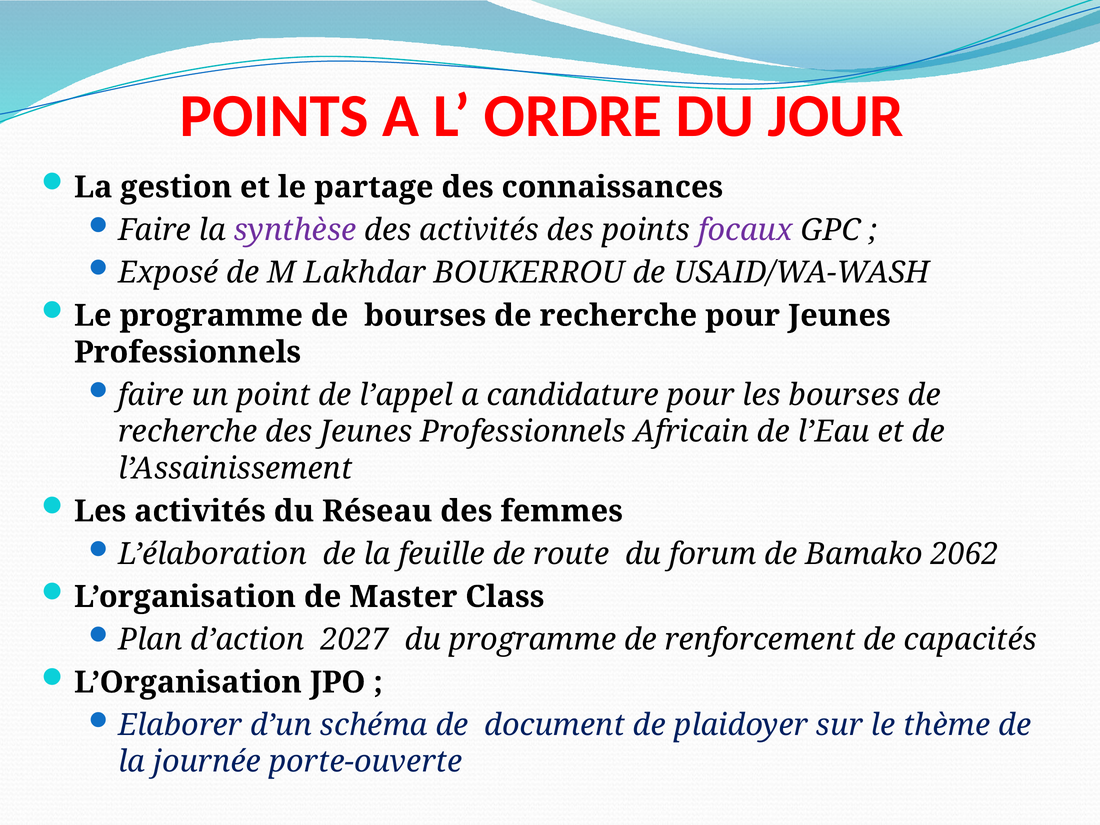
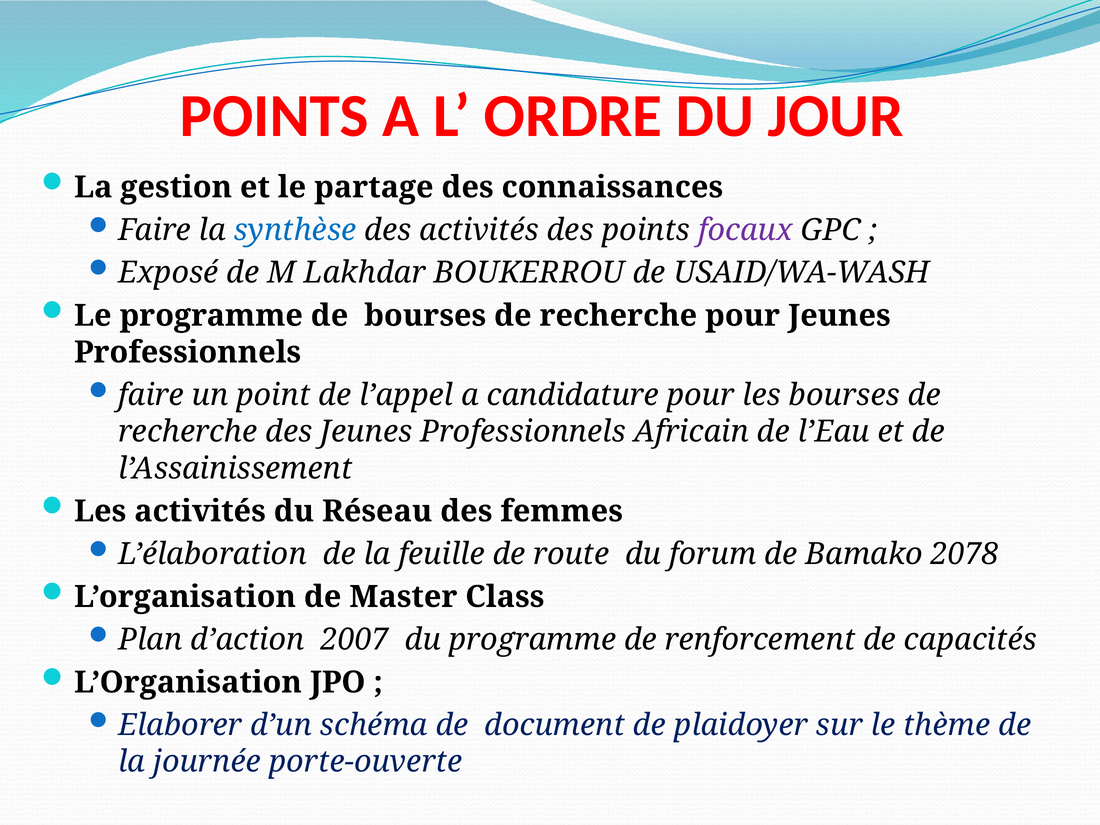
synthèse colour: purple -> blue (295, 230)
2062: 2062 -> 2078 (965, 554)
2027: 2027 -> 2007 (355, 640)
